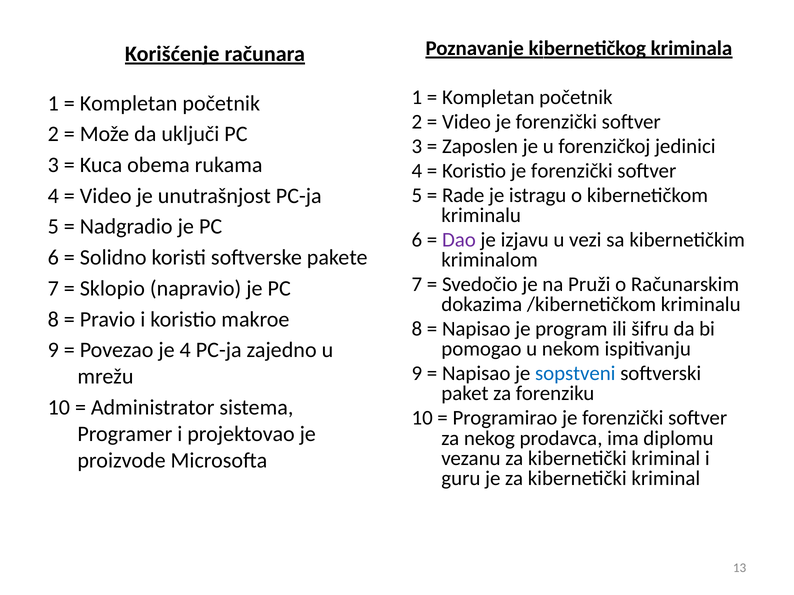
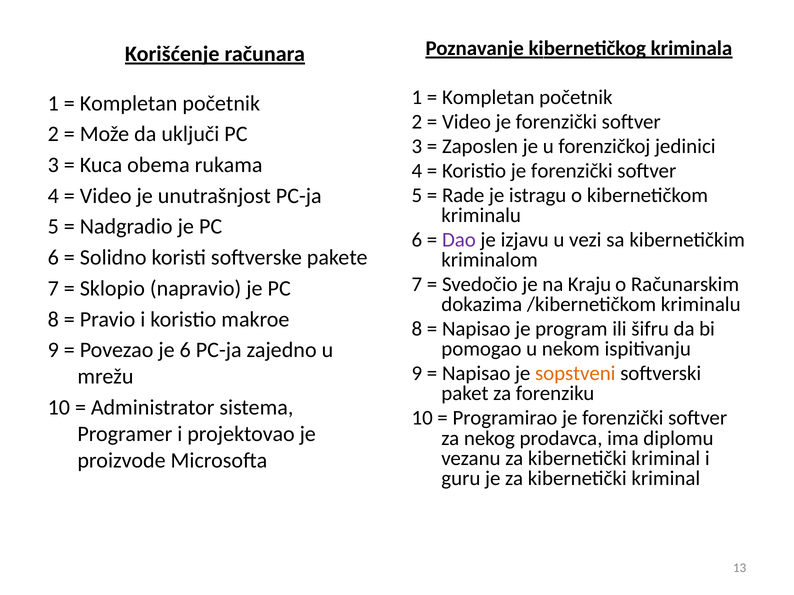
Pruži: Pruži -> Kraju (589, 285)
je 4: 4 -> 6 (185, 350)
sopstveni colour: blue -> orange (575, 374)
